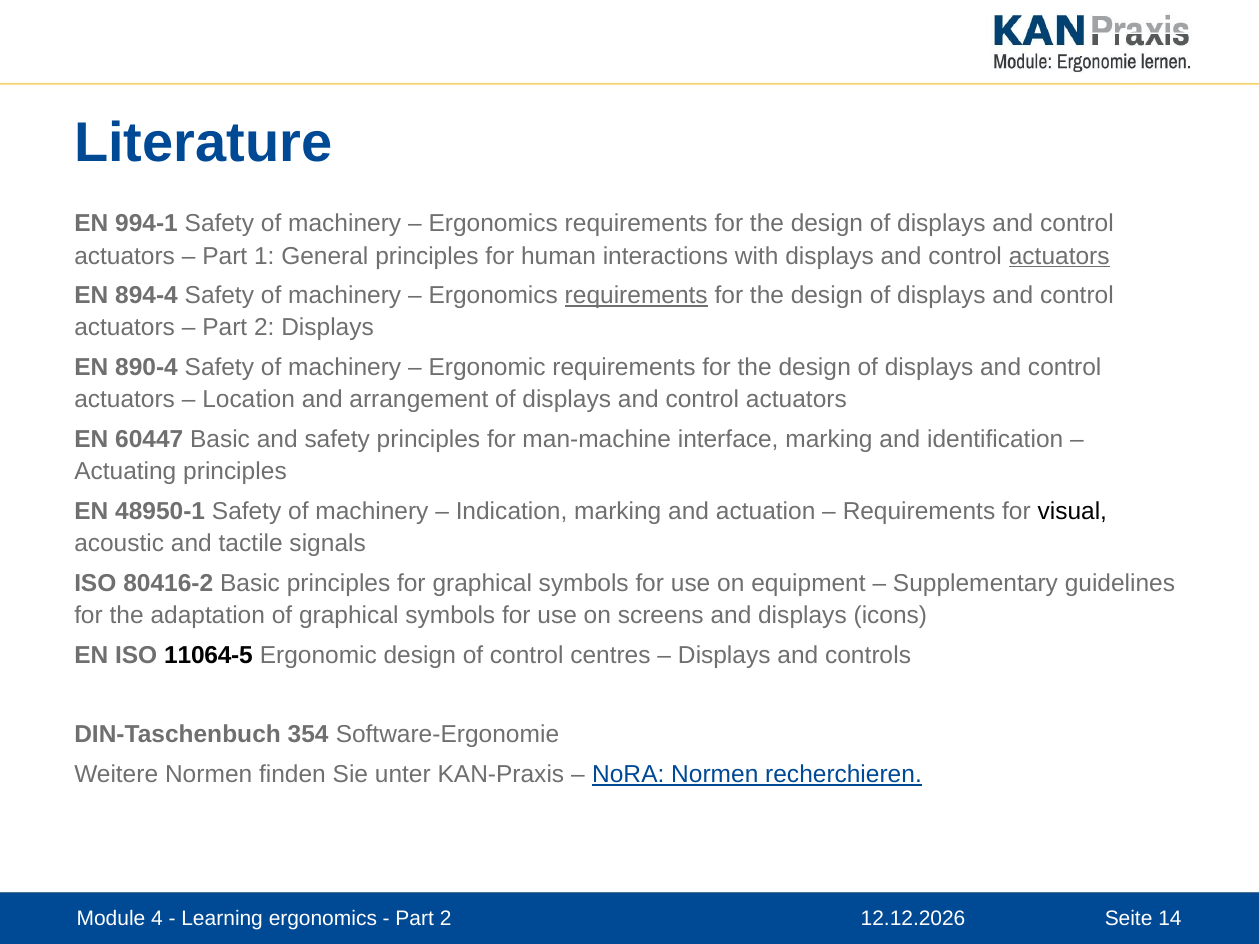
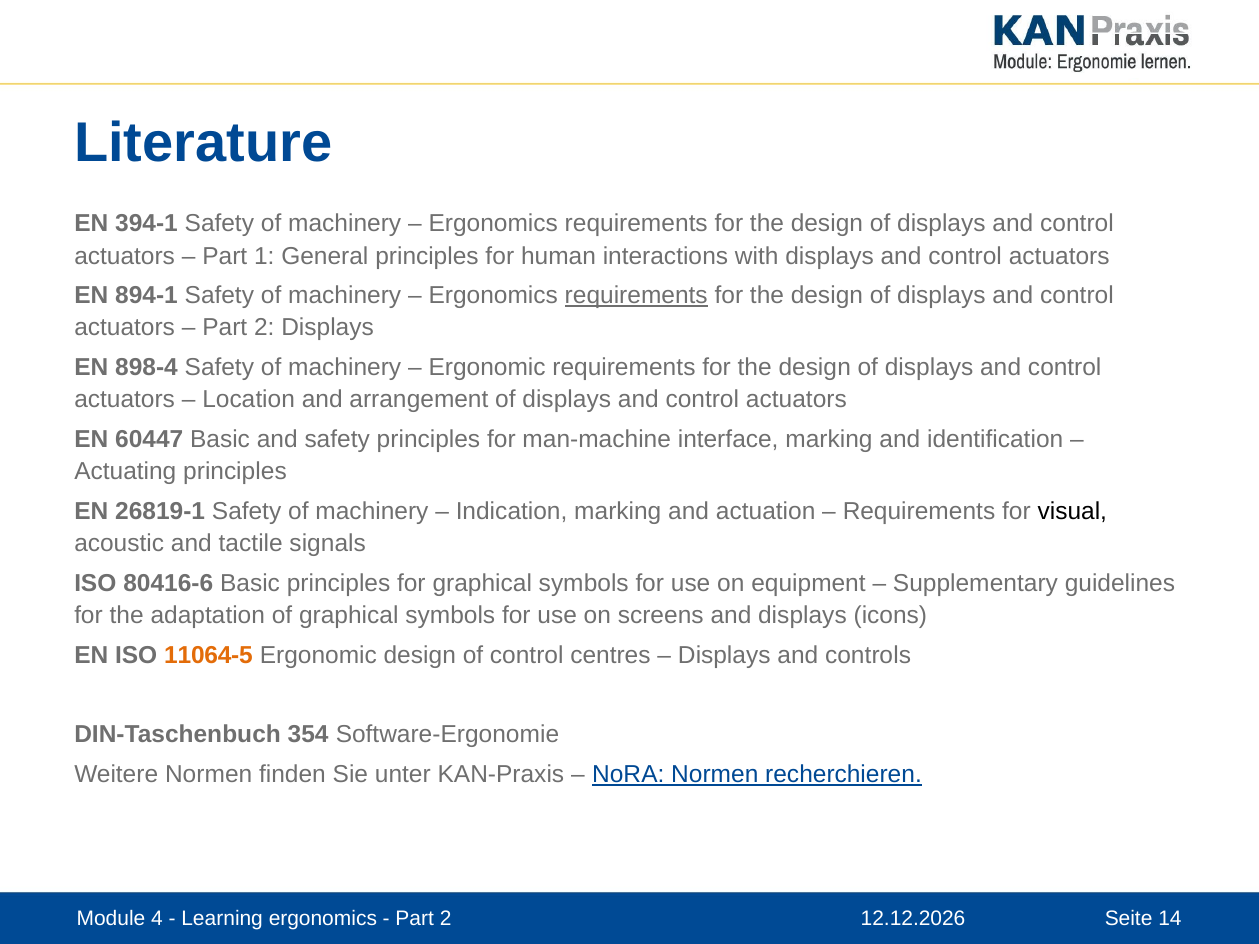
994-1: 994-1 -> 394-1 (146, 224)
actuators underline: present -> none (1059, 256)
894-4: 894-4 -> 894-1 (146, 296)
890-4: 890-4 -> 898-4 (146, 368)
48950-1: 48950-1 -> 26819-1 (160, 512)
80416-2: 80416-2 -> 80416-6 (168, 584)
11064-5 colour: black -> orange (208, 656)
